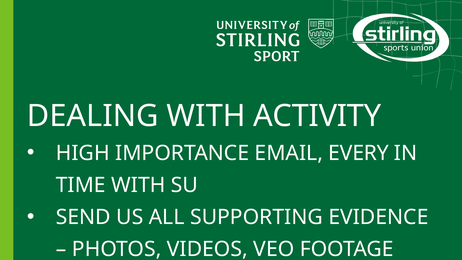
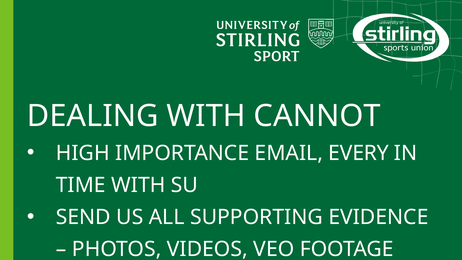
ACTIVITY: ACTIVITY -> CANNOT (317, 116)
